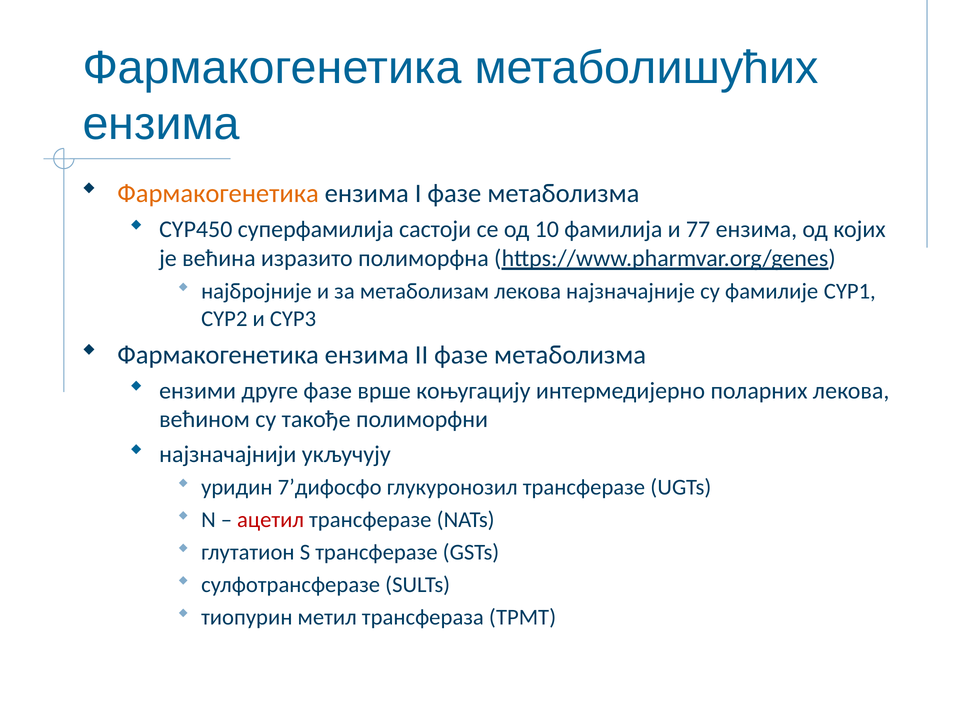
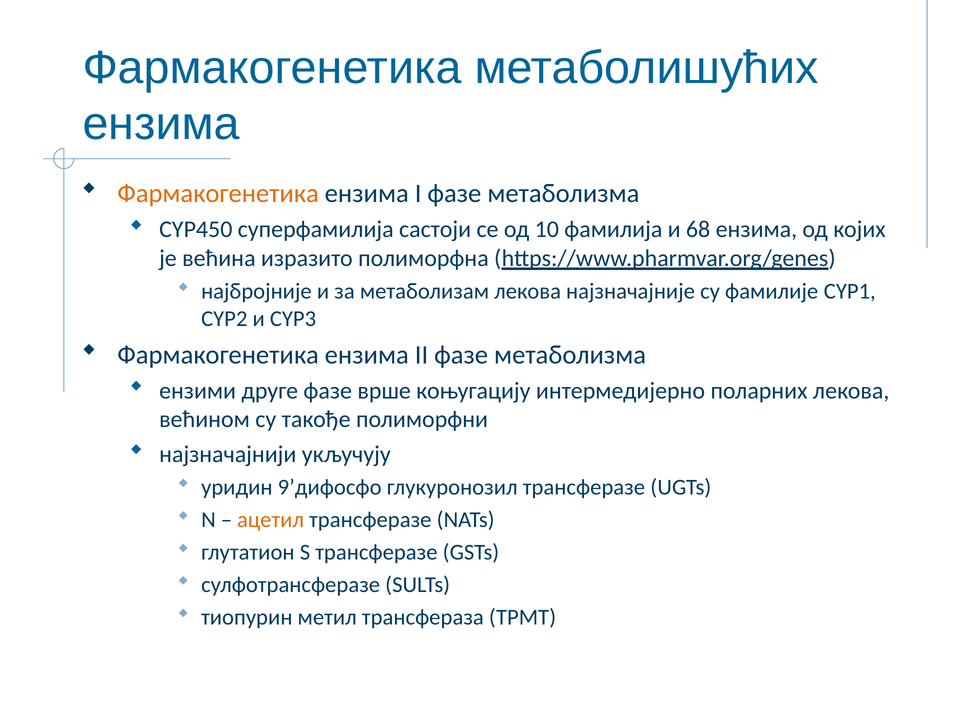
77: 77 -> 68 (698, 229)
7’дифосфо: 7’дифосфо -> 9’дифосфо (330, 488)
ацетил colour: red -> orange (271, 520)
